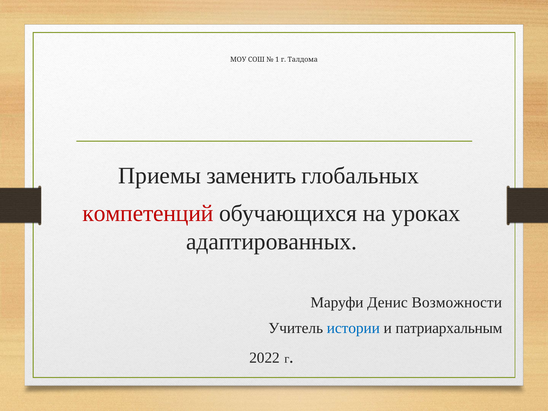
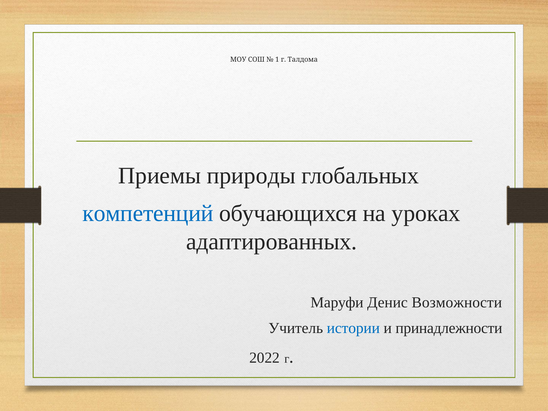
заменить: заменить -> природы (251, 176)
компетенций colour: red -> blue (148, 214)
патриархальным: патриархальным -> принадлежности (449, 328)
